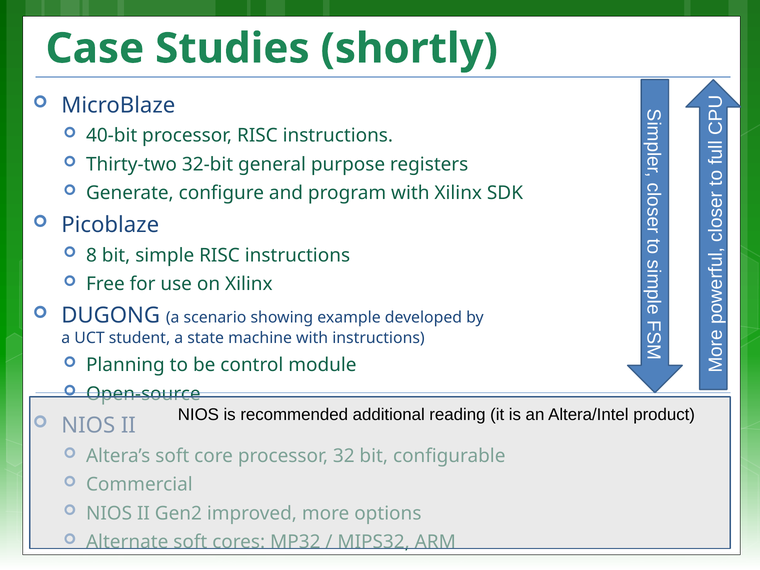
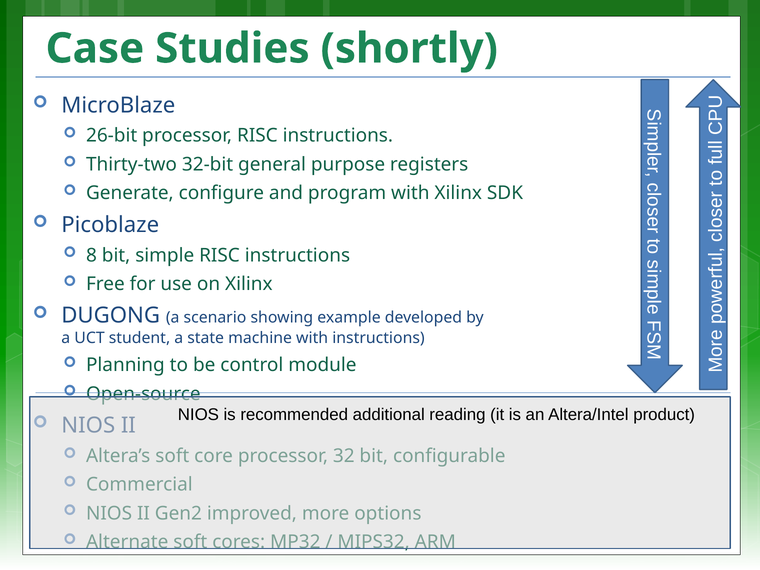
40-bit: 40-bit -> 26-bit (112, 136)
